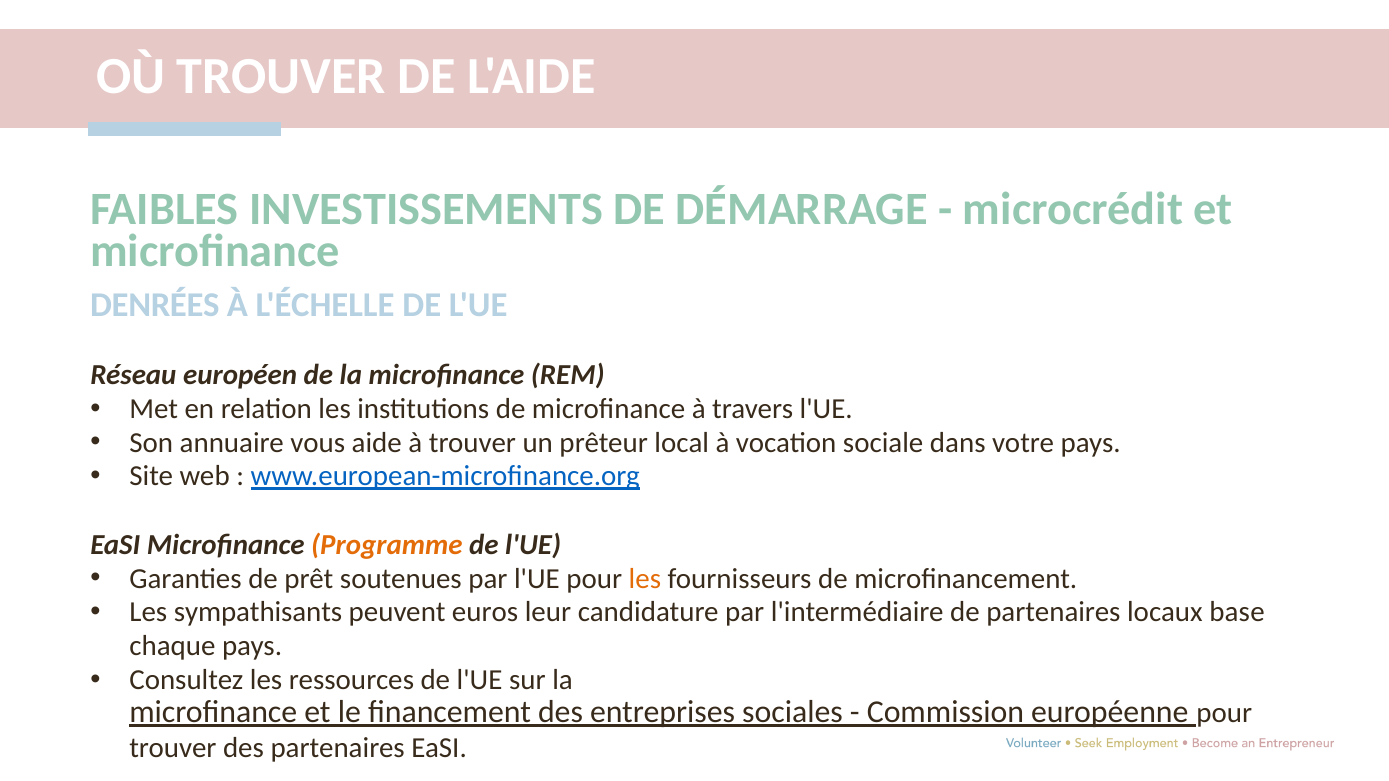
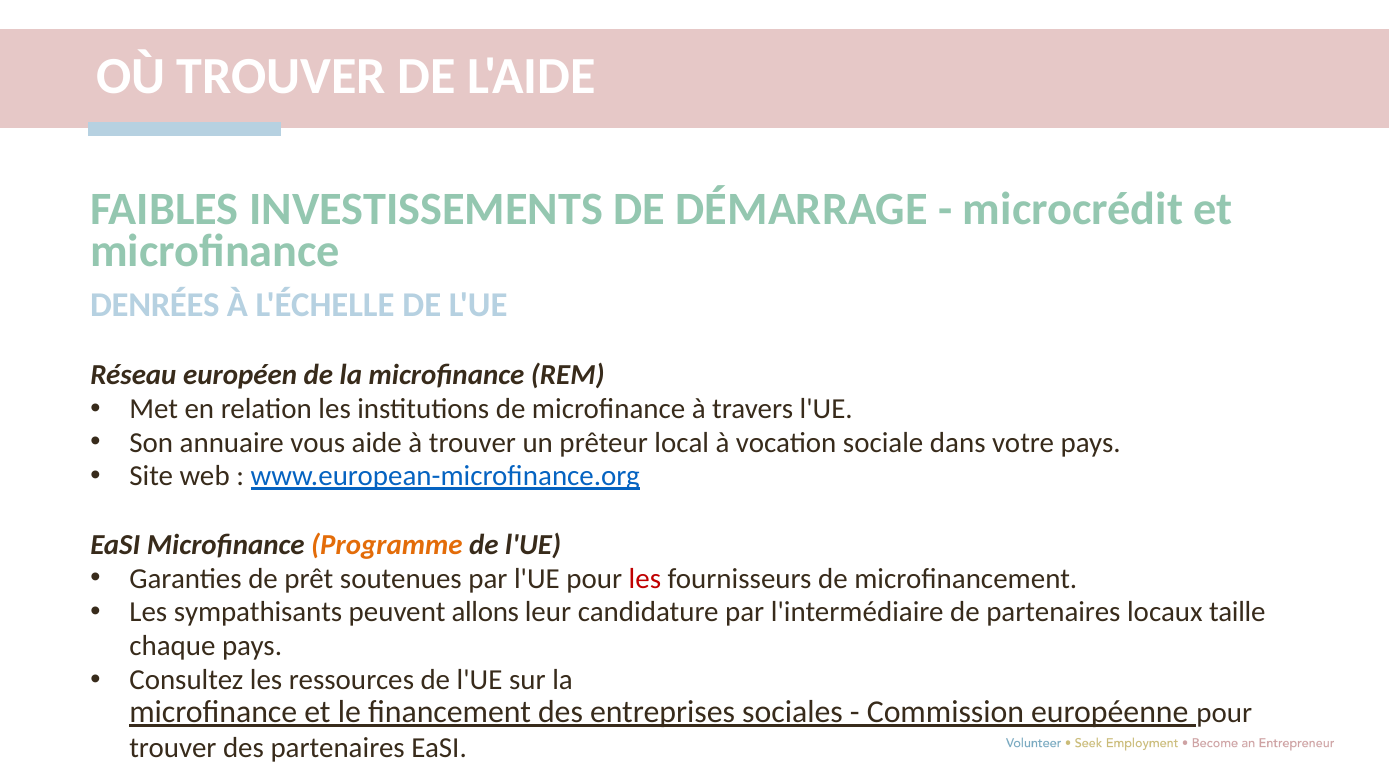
les colour: orange -> red (645, 579)
euros: euros -> allons (485, 613)
base: base -> taille (1237, 613)
